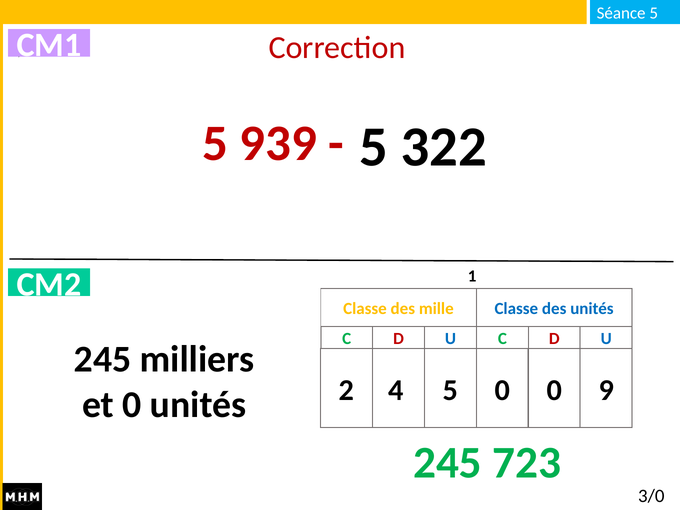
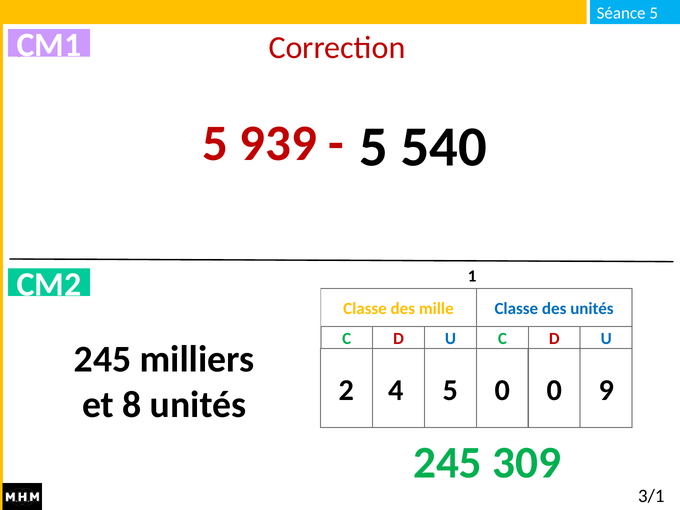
322: 322 -> 540 (444, 147)
et 0: 0 -> 8 (132, 405)
723: 723 -> 309 (527, 463)
3/0: 3/0 -> 3/1 (651, 496)
